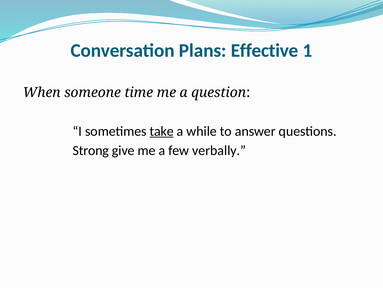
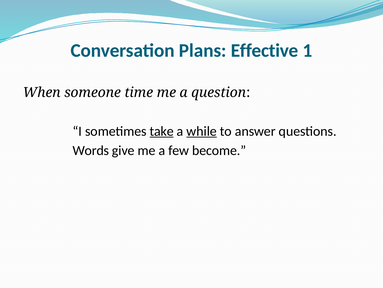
while underline: none -> present (202, 131)
Strong: Strong -> Words (91, 150)
verbally: verbally -> become (219, 150)
